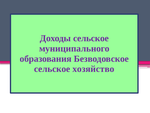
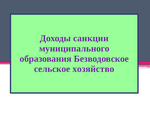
Доходы сельское: сельское -> санкции (91, 38)
